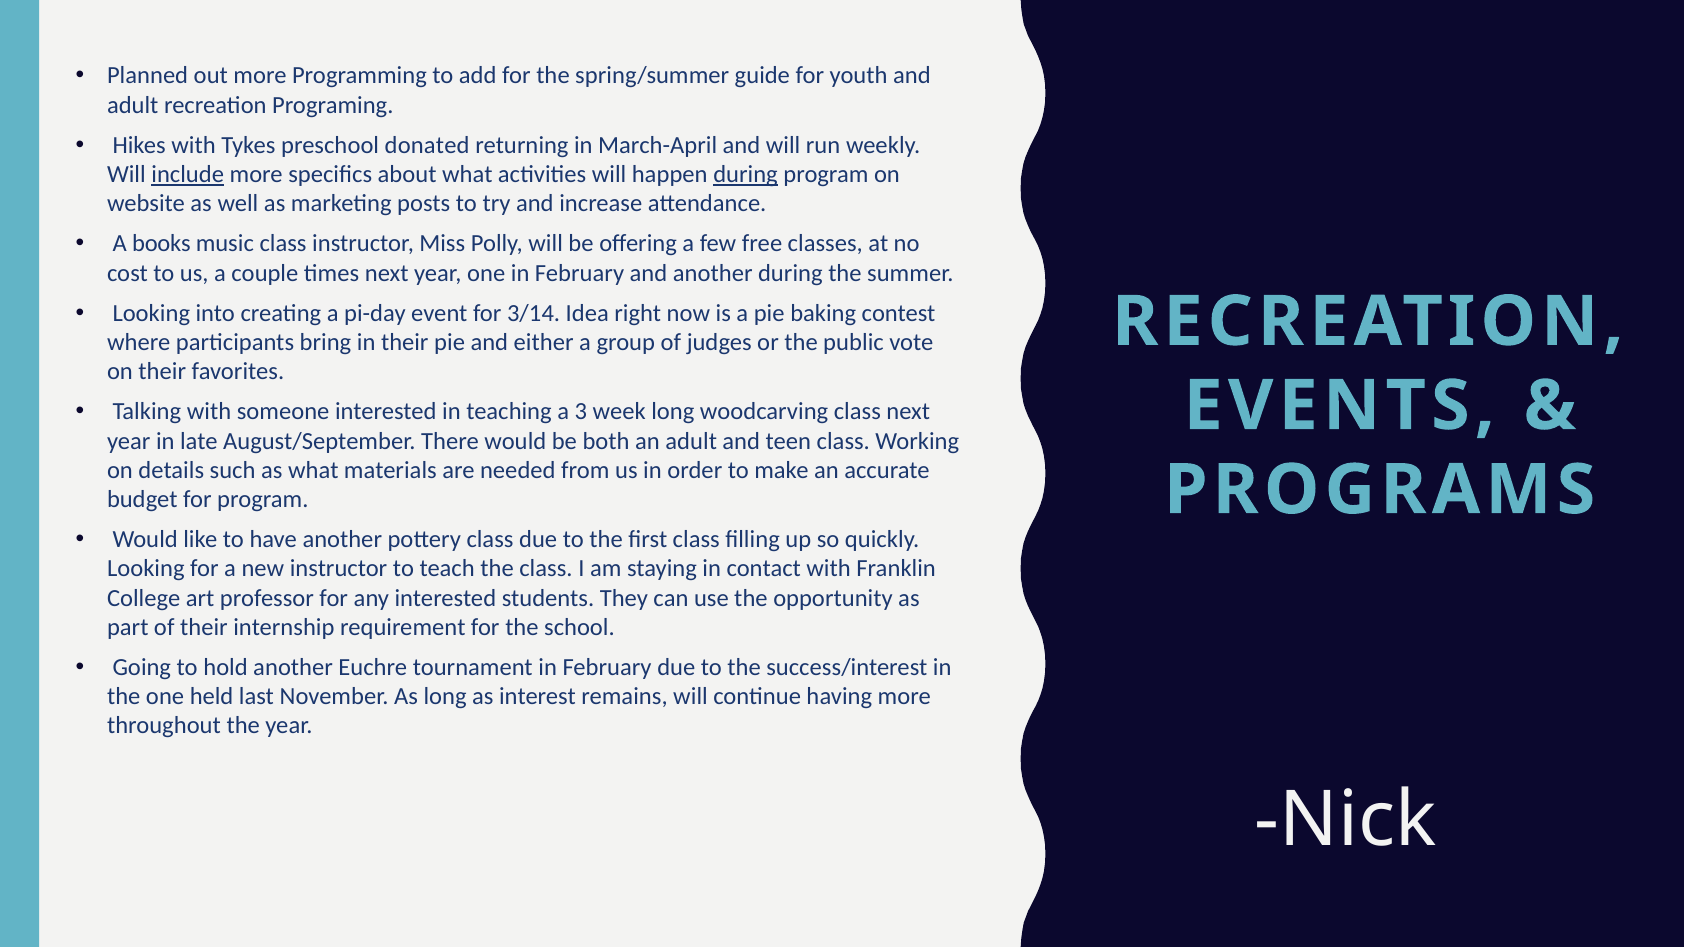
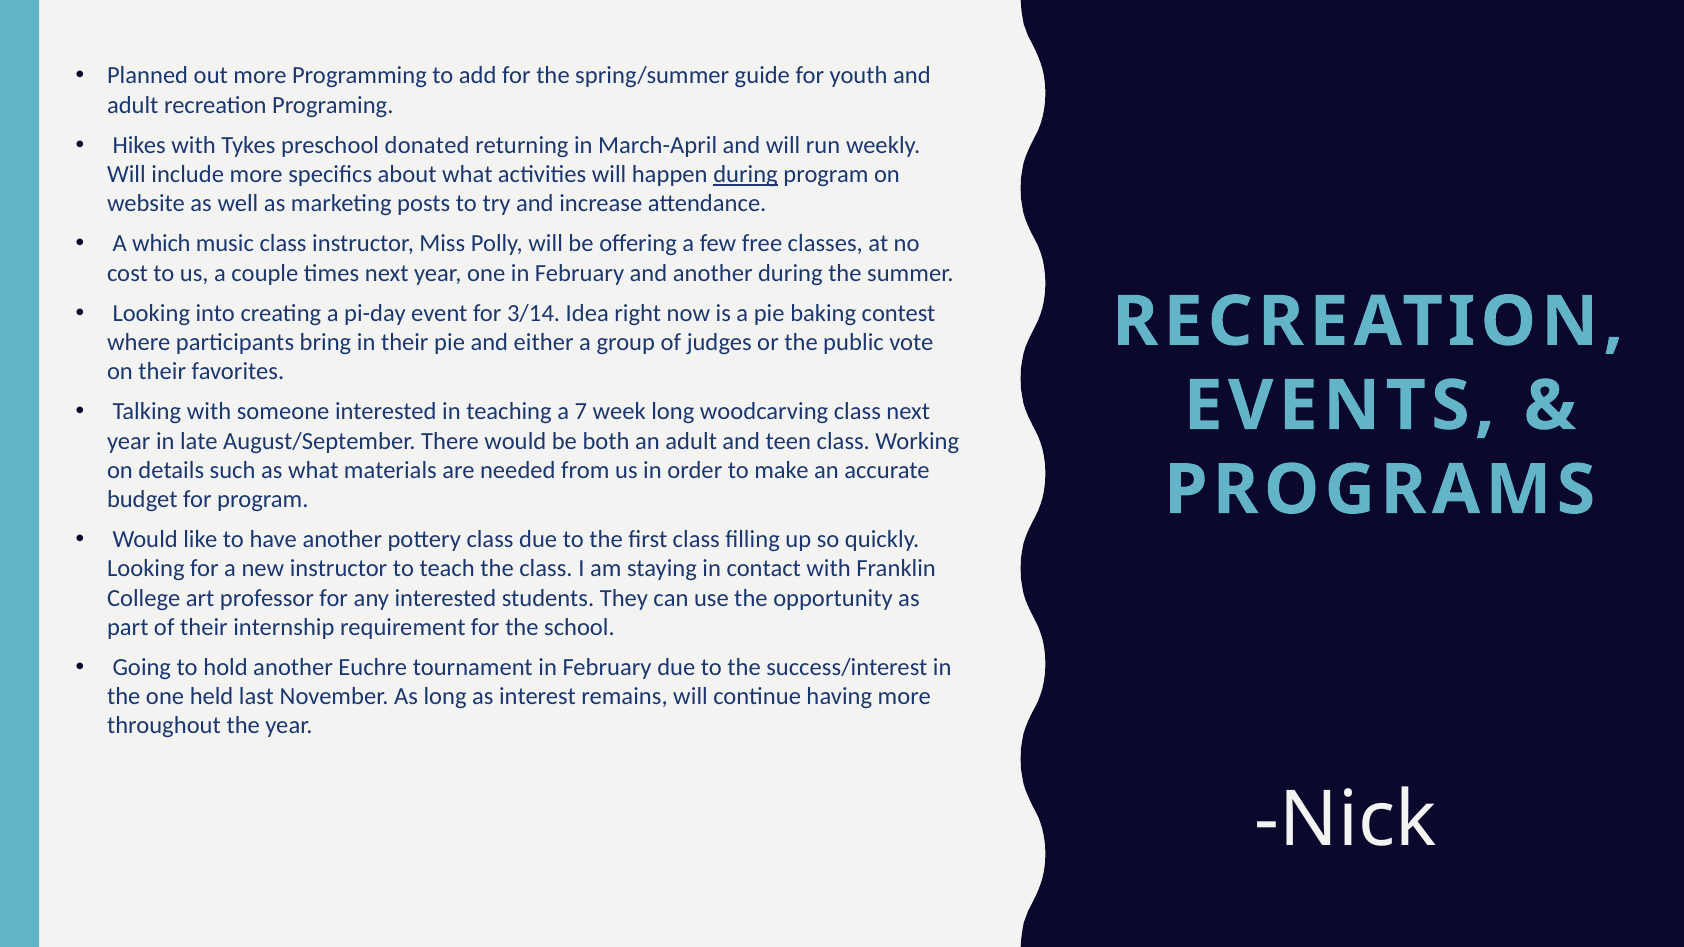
include underline: present -> none (188, 174)
books: books -> which (161, 244)
3: 3 -> 7 (581, 412)
